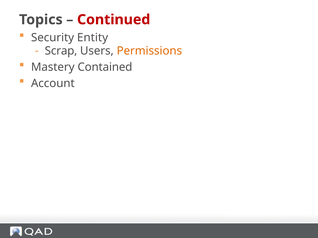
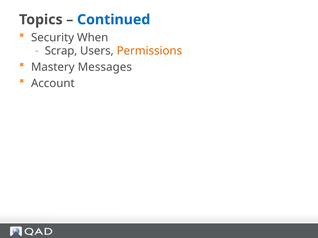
Continued colour: red -> blue (114, 20)
Entity: Entity -> When (93, 38)
Contained: Contained -> Messages (105, 67)
